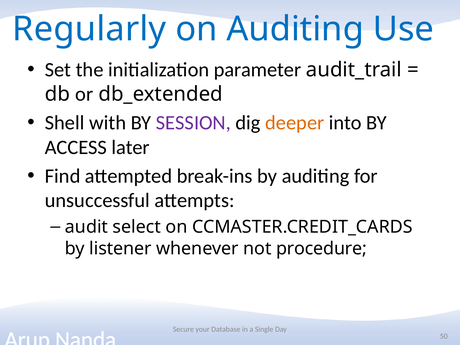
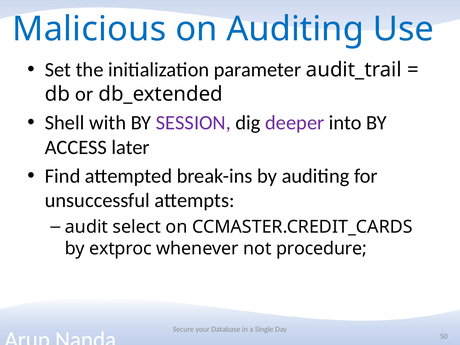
Regularly: Regularly -> Malicious (89, 29)
deeper colour: orange -> purple (295, 123)
listener: listener -> extproc (121, 248)
